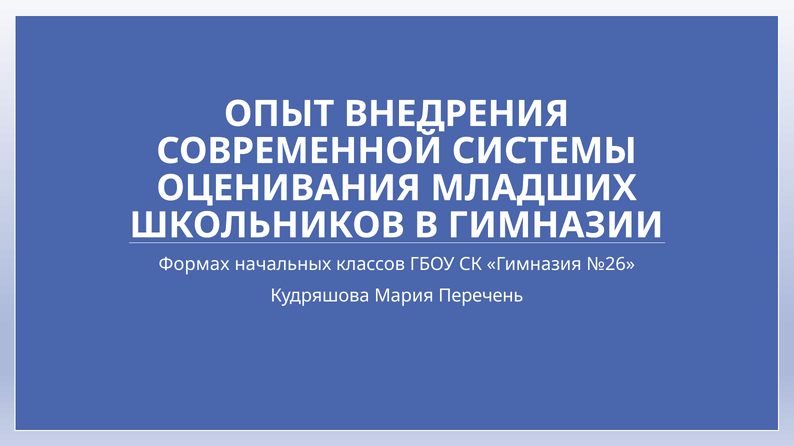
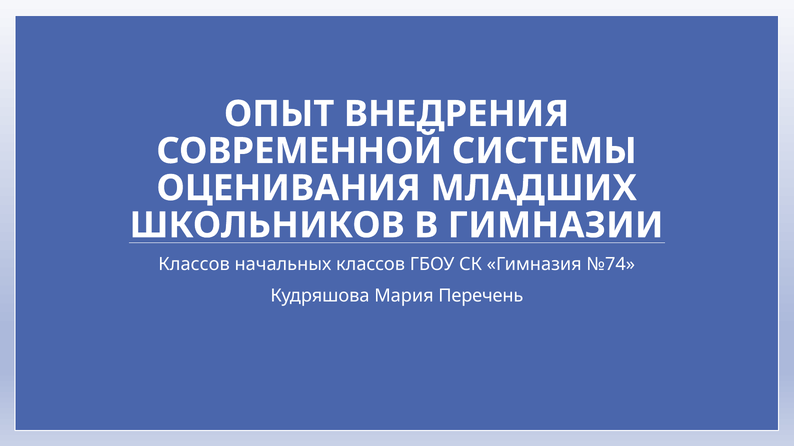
Формах: Формах -> Классов (194, 265)
№26: №26 -> №74 (611, 265)
